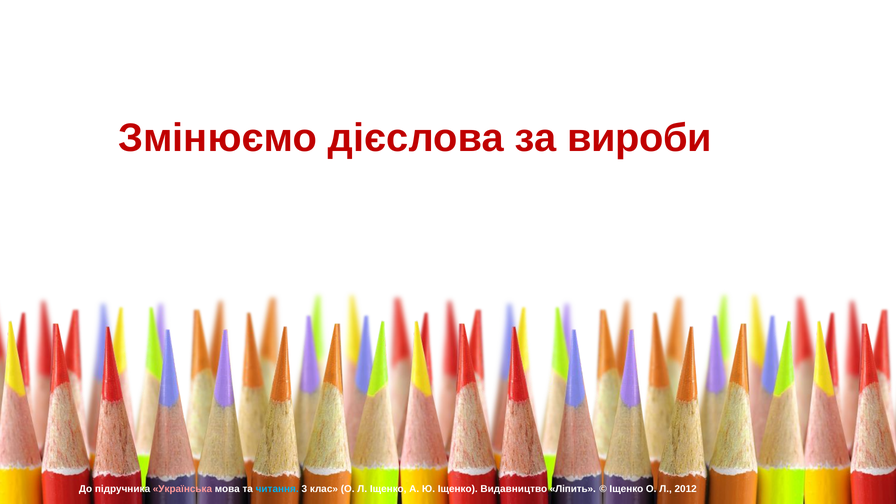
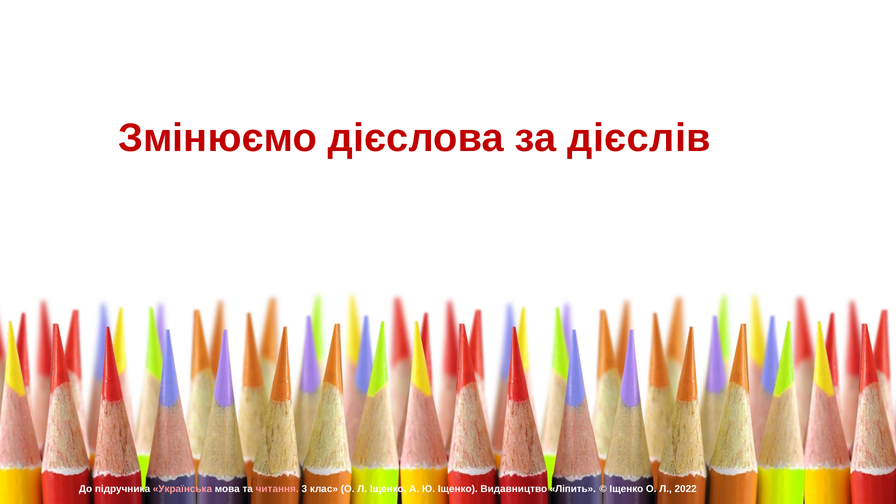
вироби: вироби -> дієслів (639, 138)
читання colour: light blue -> pink (277, 489)
2012: 2012 -> 2022 (686, 489)
